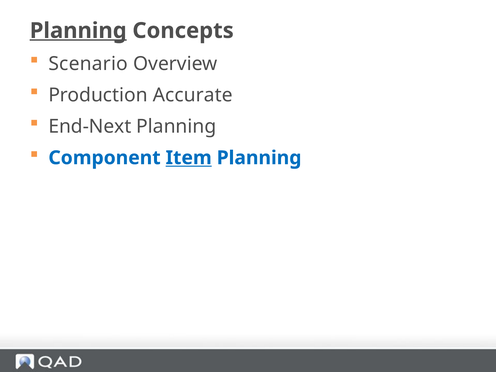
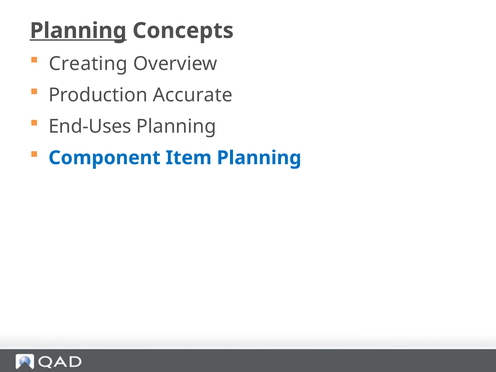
Scenario: Scenario -> Creating (88, 64)
End-Next: End-Next -> End-Uses (90, 126)
Item underline: present -> none (189, 158)
